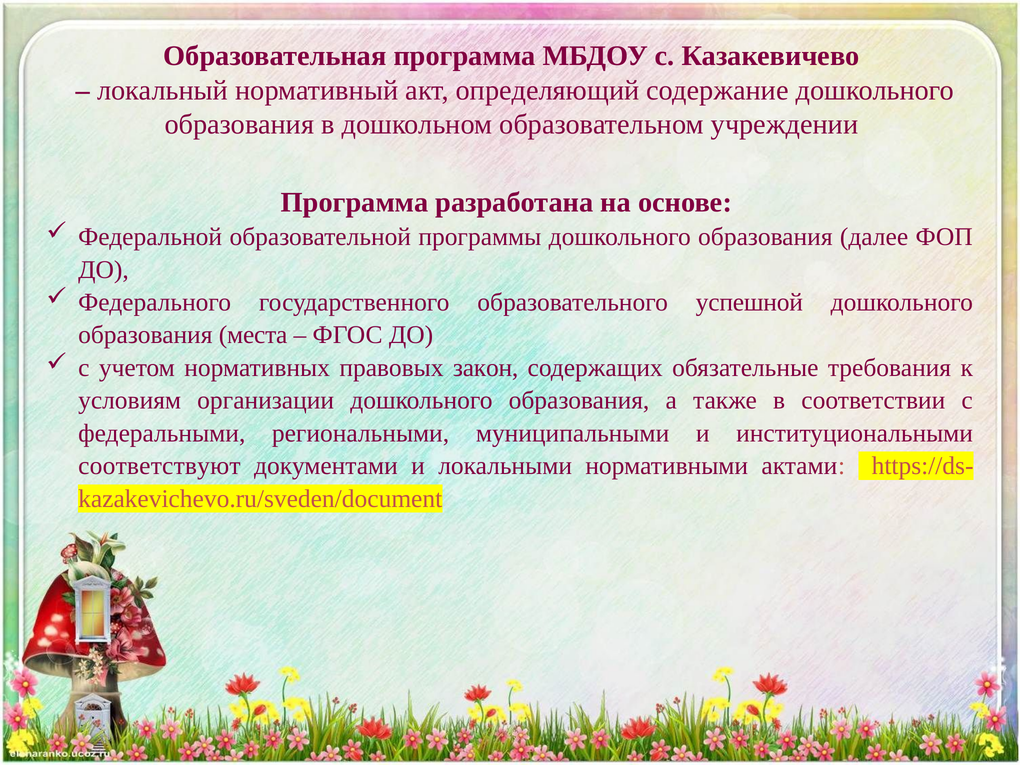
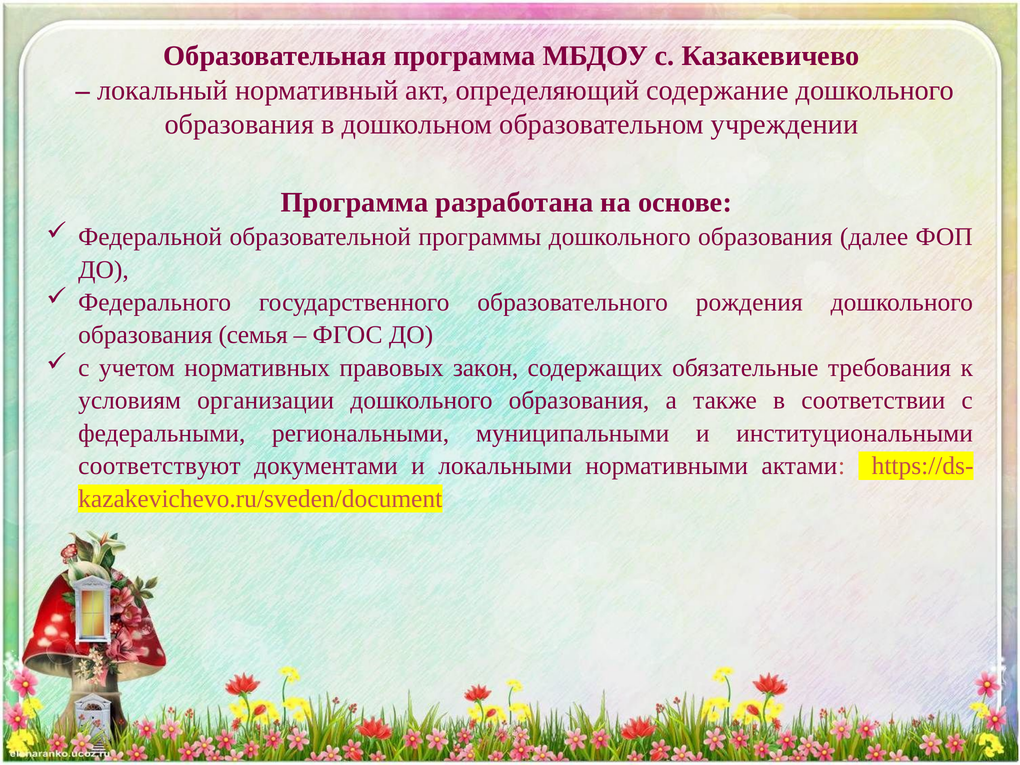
успешной: успешной -> рождения (749, 302)
места: места -> семья (253, 335)
